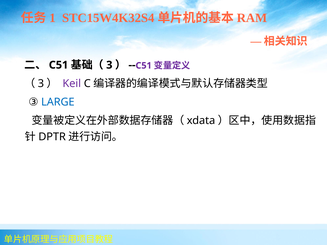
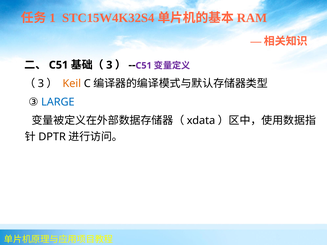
Keil colour: purple -> orange (72, 84)
